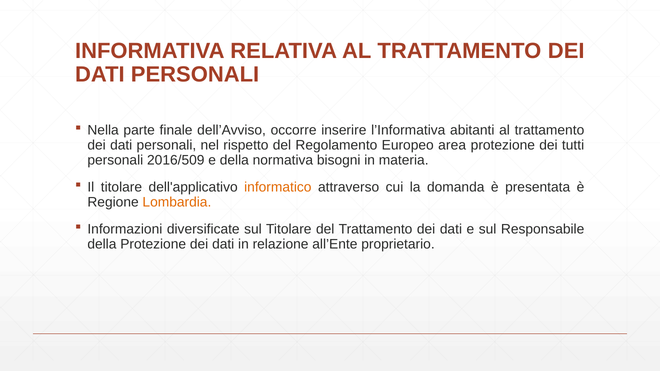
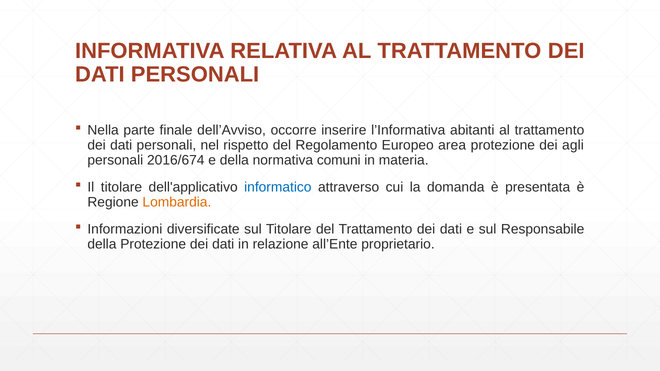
tutti: tutti -> agli (573, 145)
2016/509: 2016/509 -> 2016/674 (176, 160)
bisogni: bisogni -> comuni (339, 160)
informatico colour: orange -> blue (278, 187)
